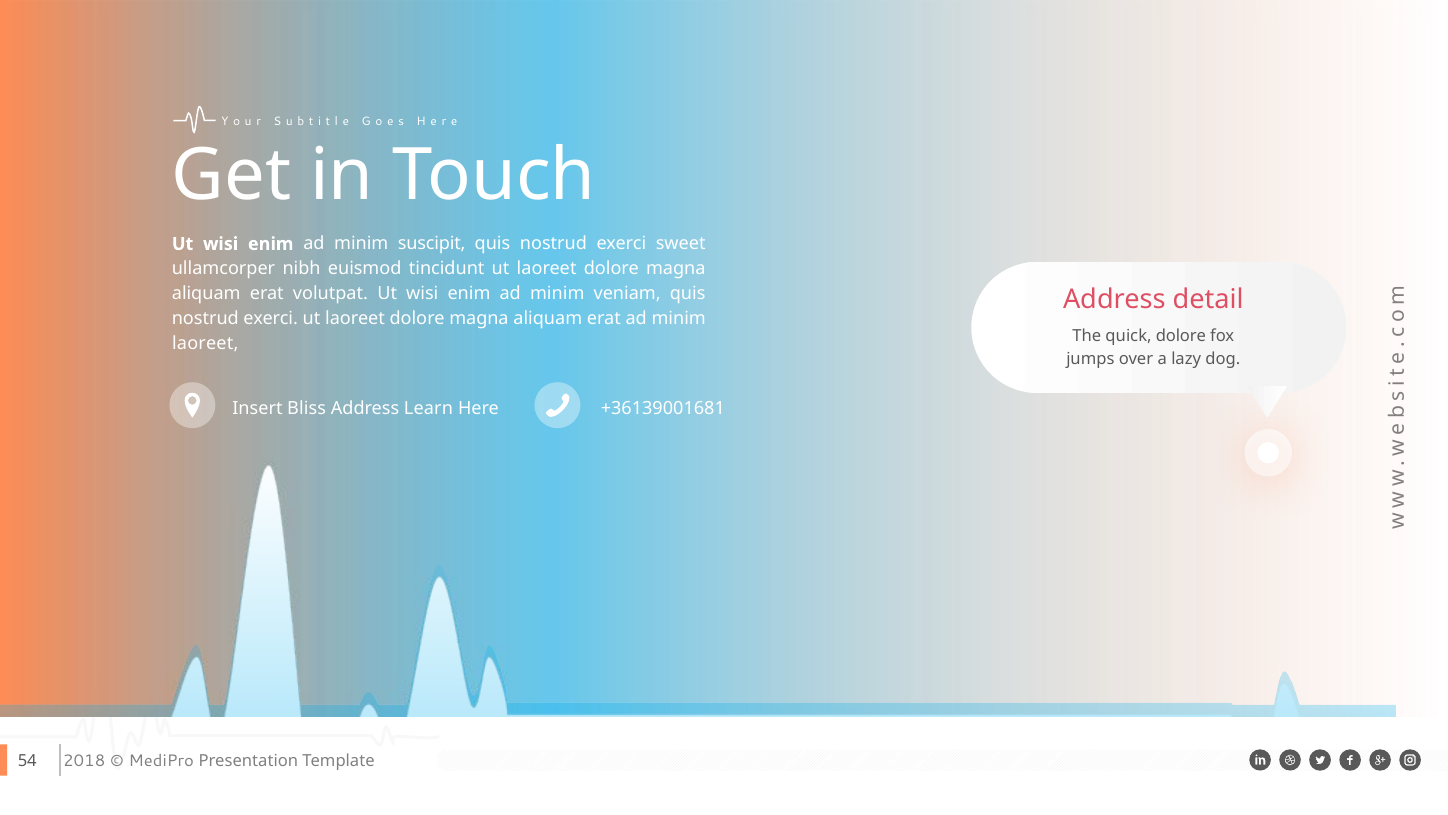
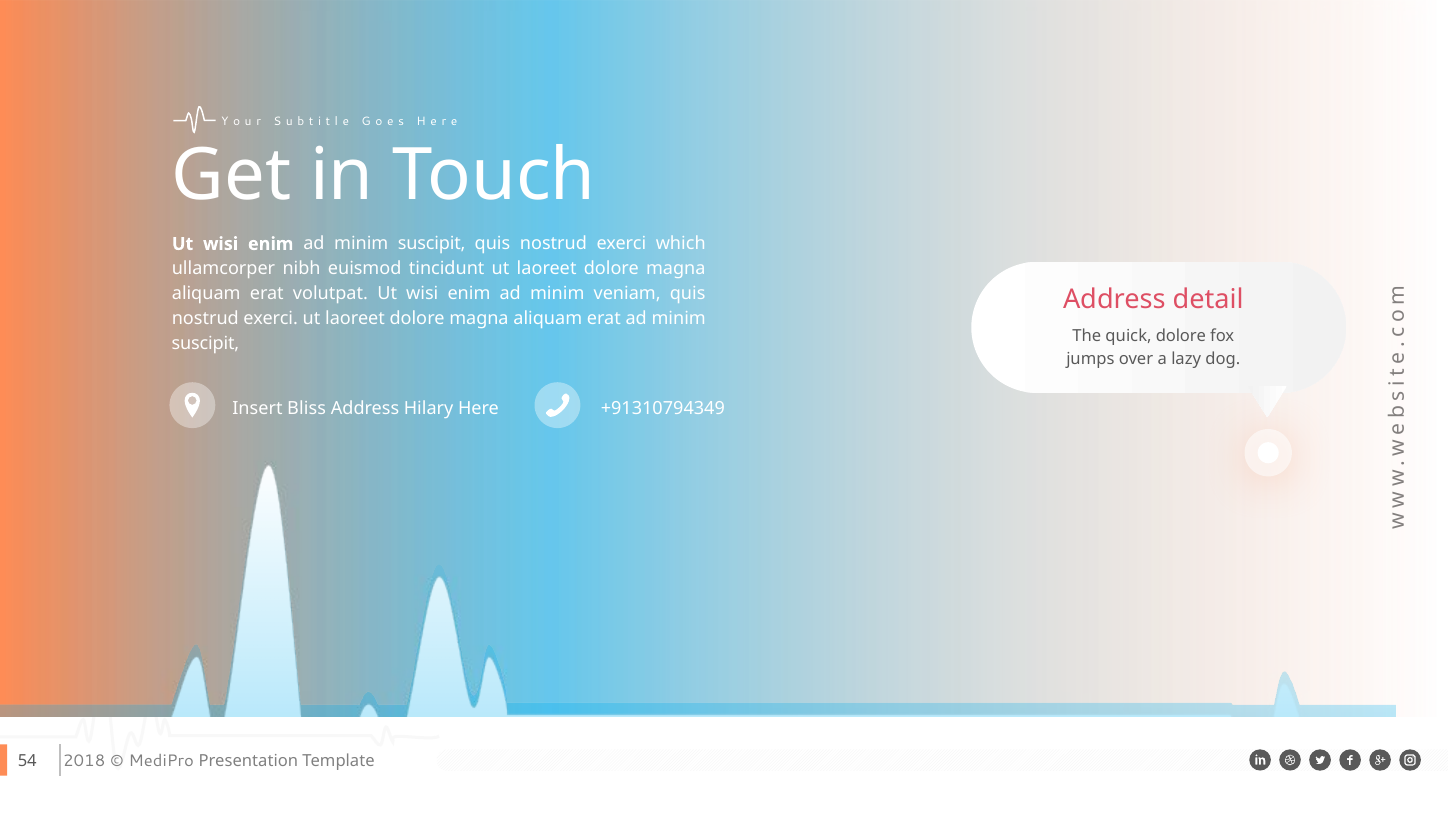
sweet: sweet -> which (681, 244)
laoreet: laoreet -> suscipit (205, 343)
Learn: Learn -> Hilary (429, 408)
+36139001681: +36139001681 -> +91310794349 (663, 408)
